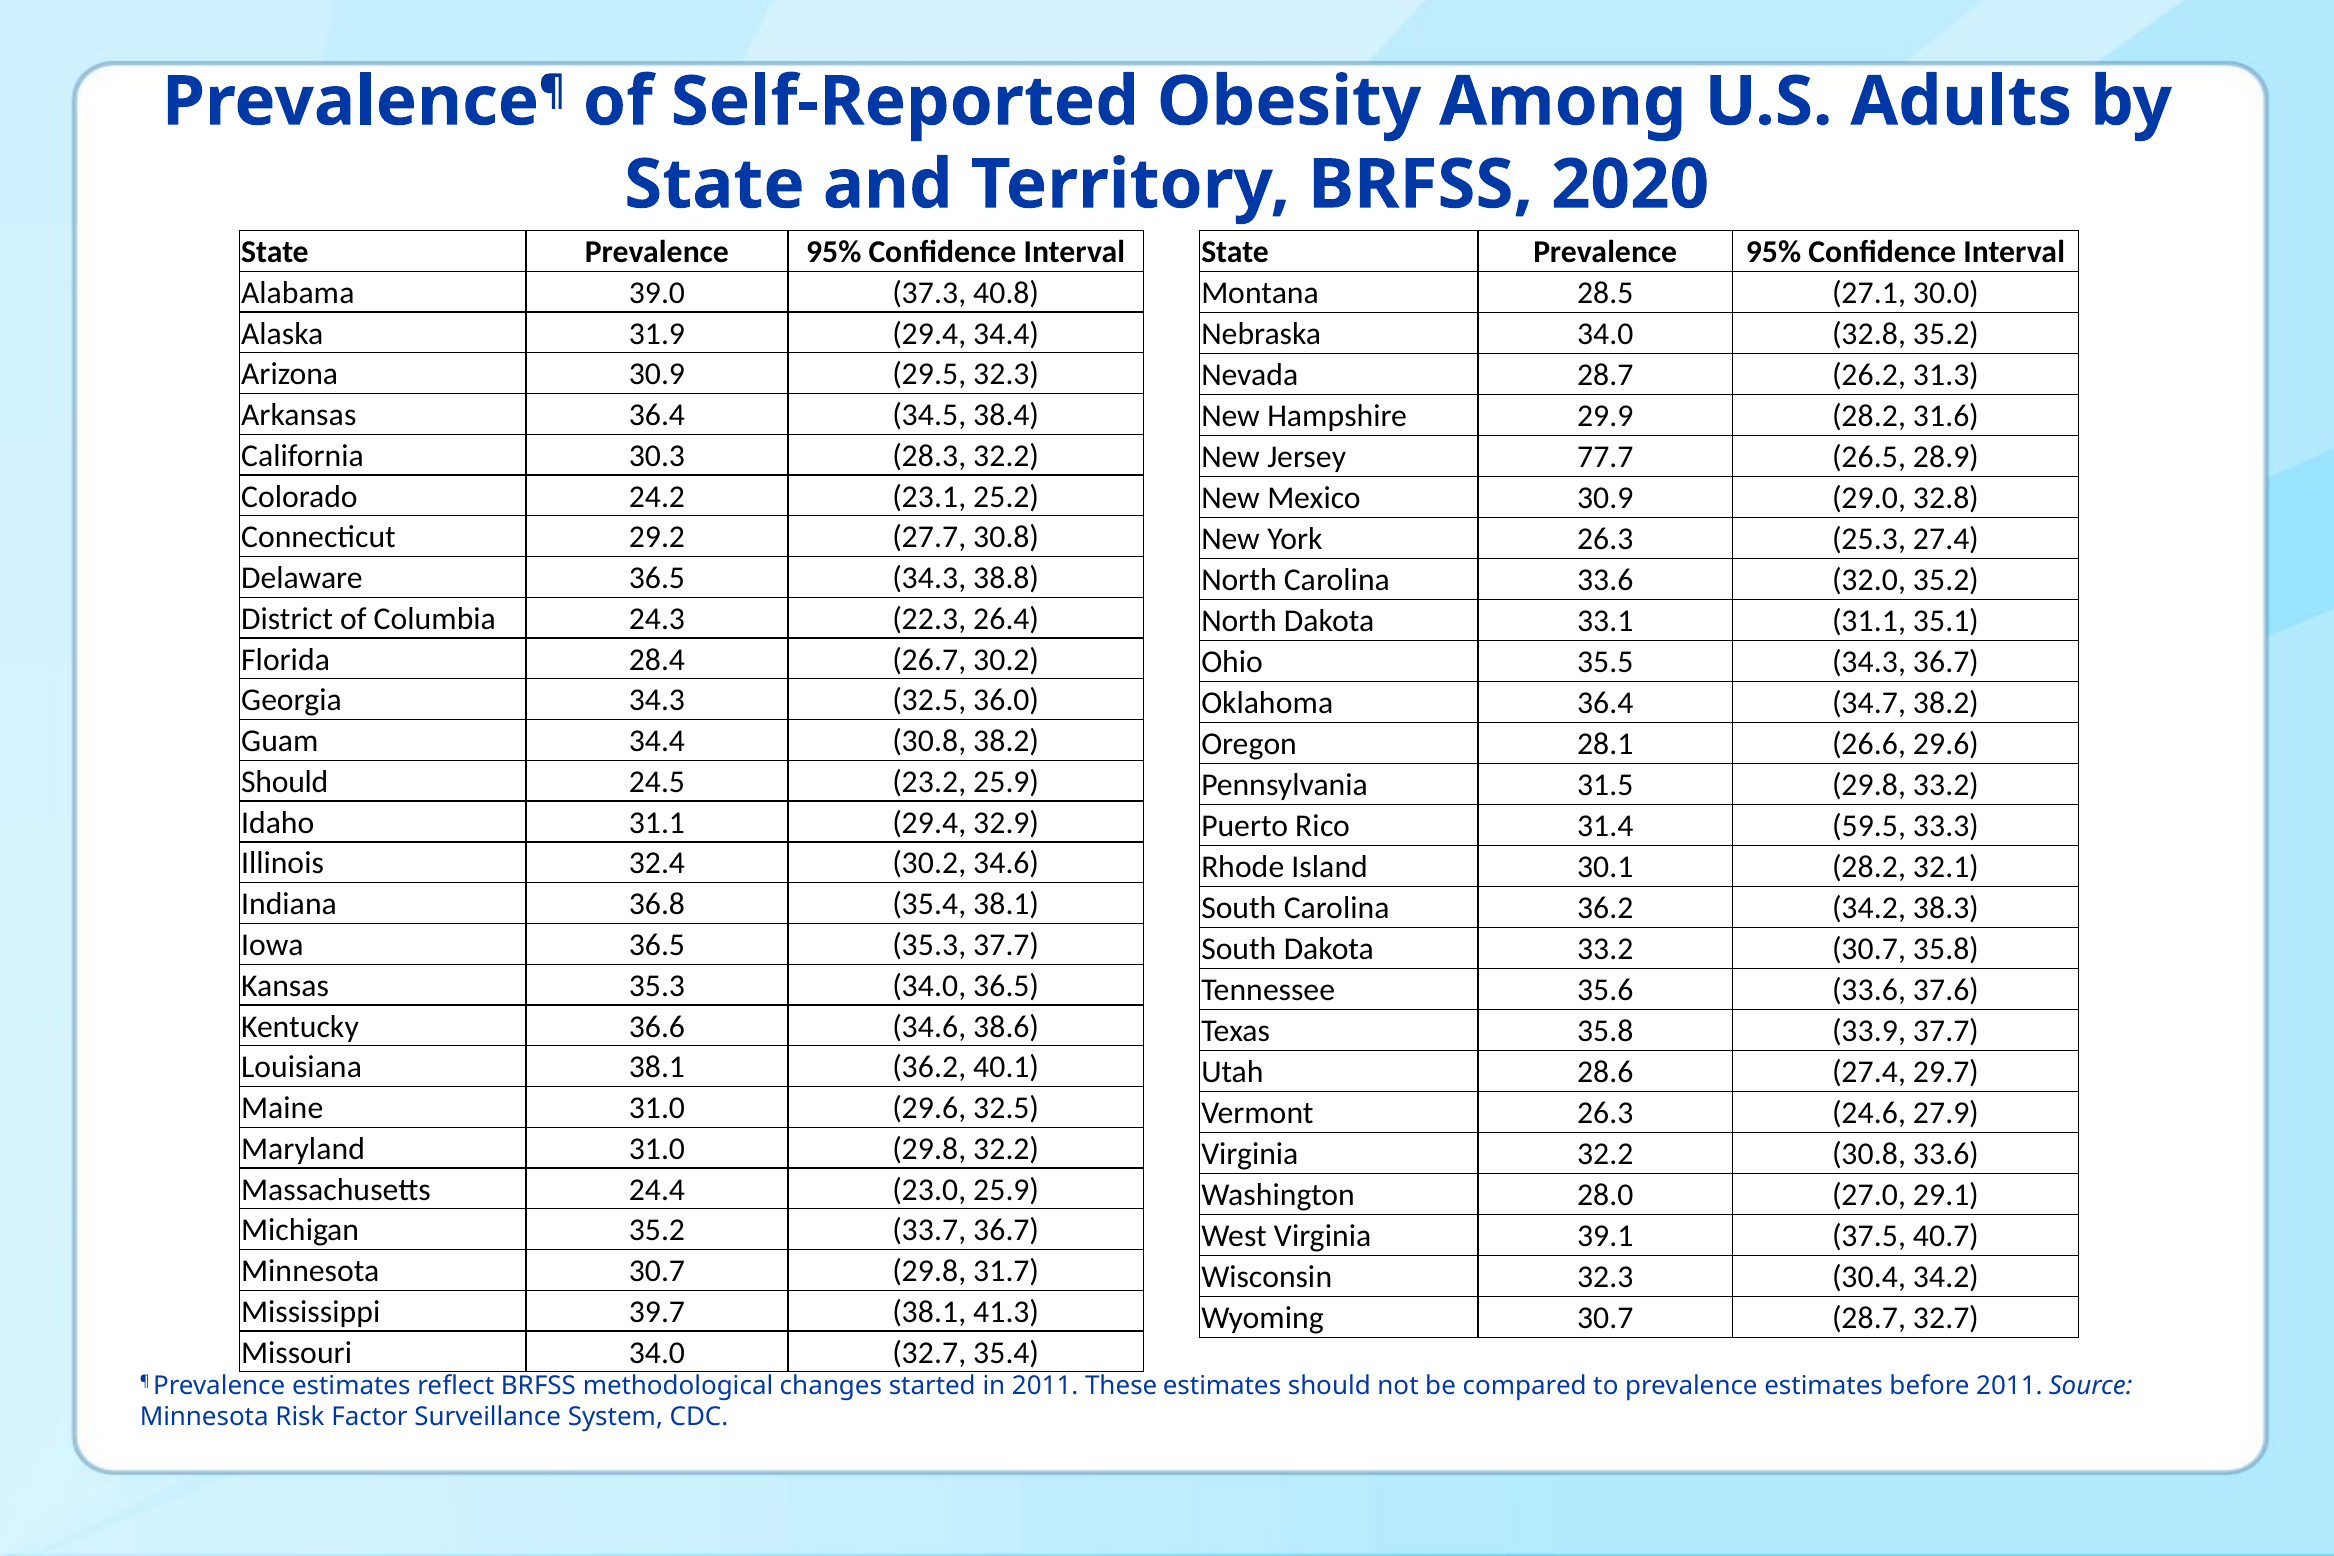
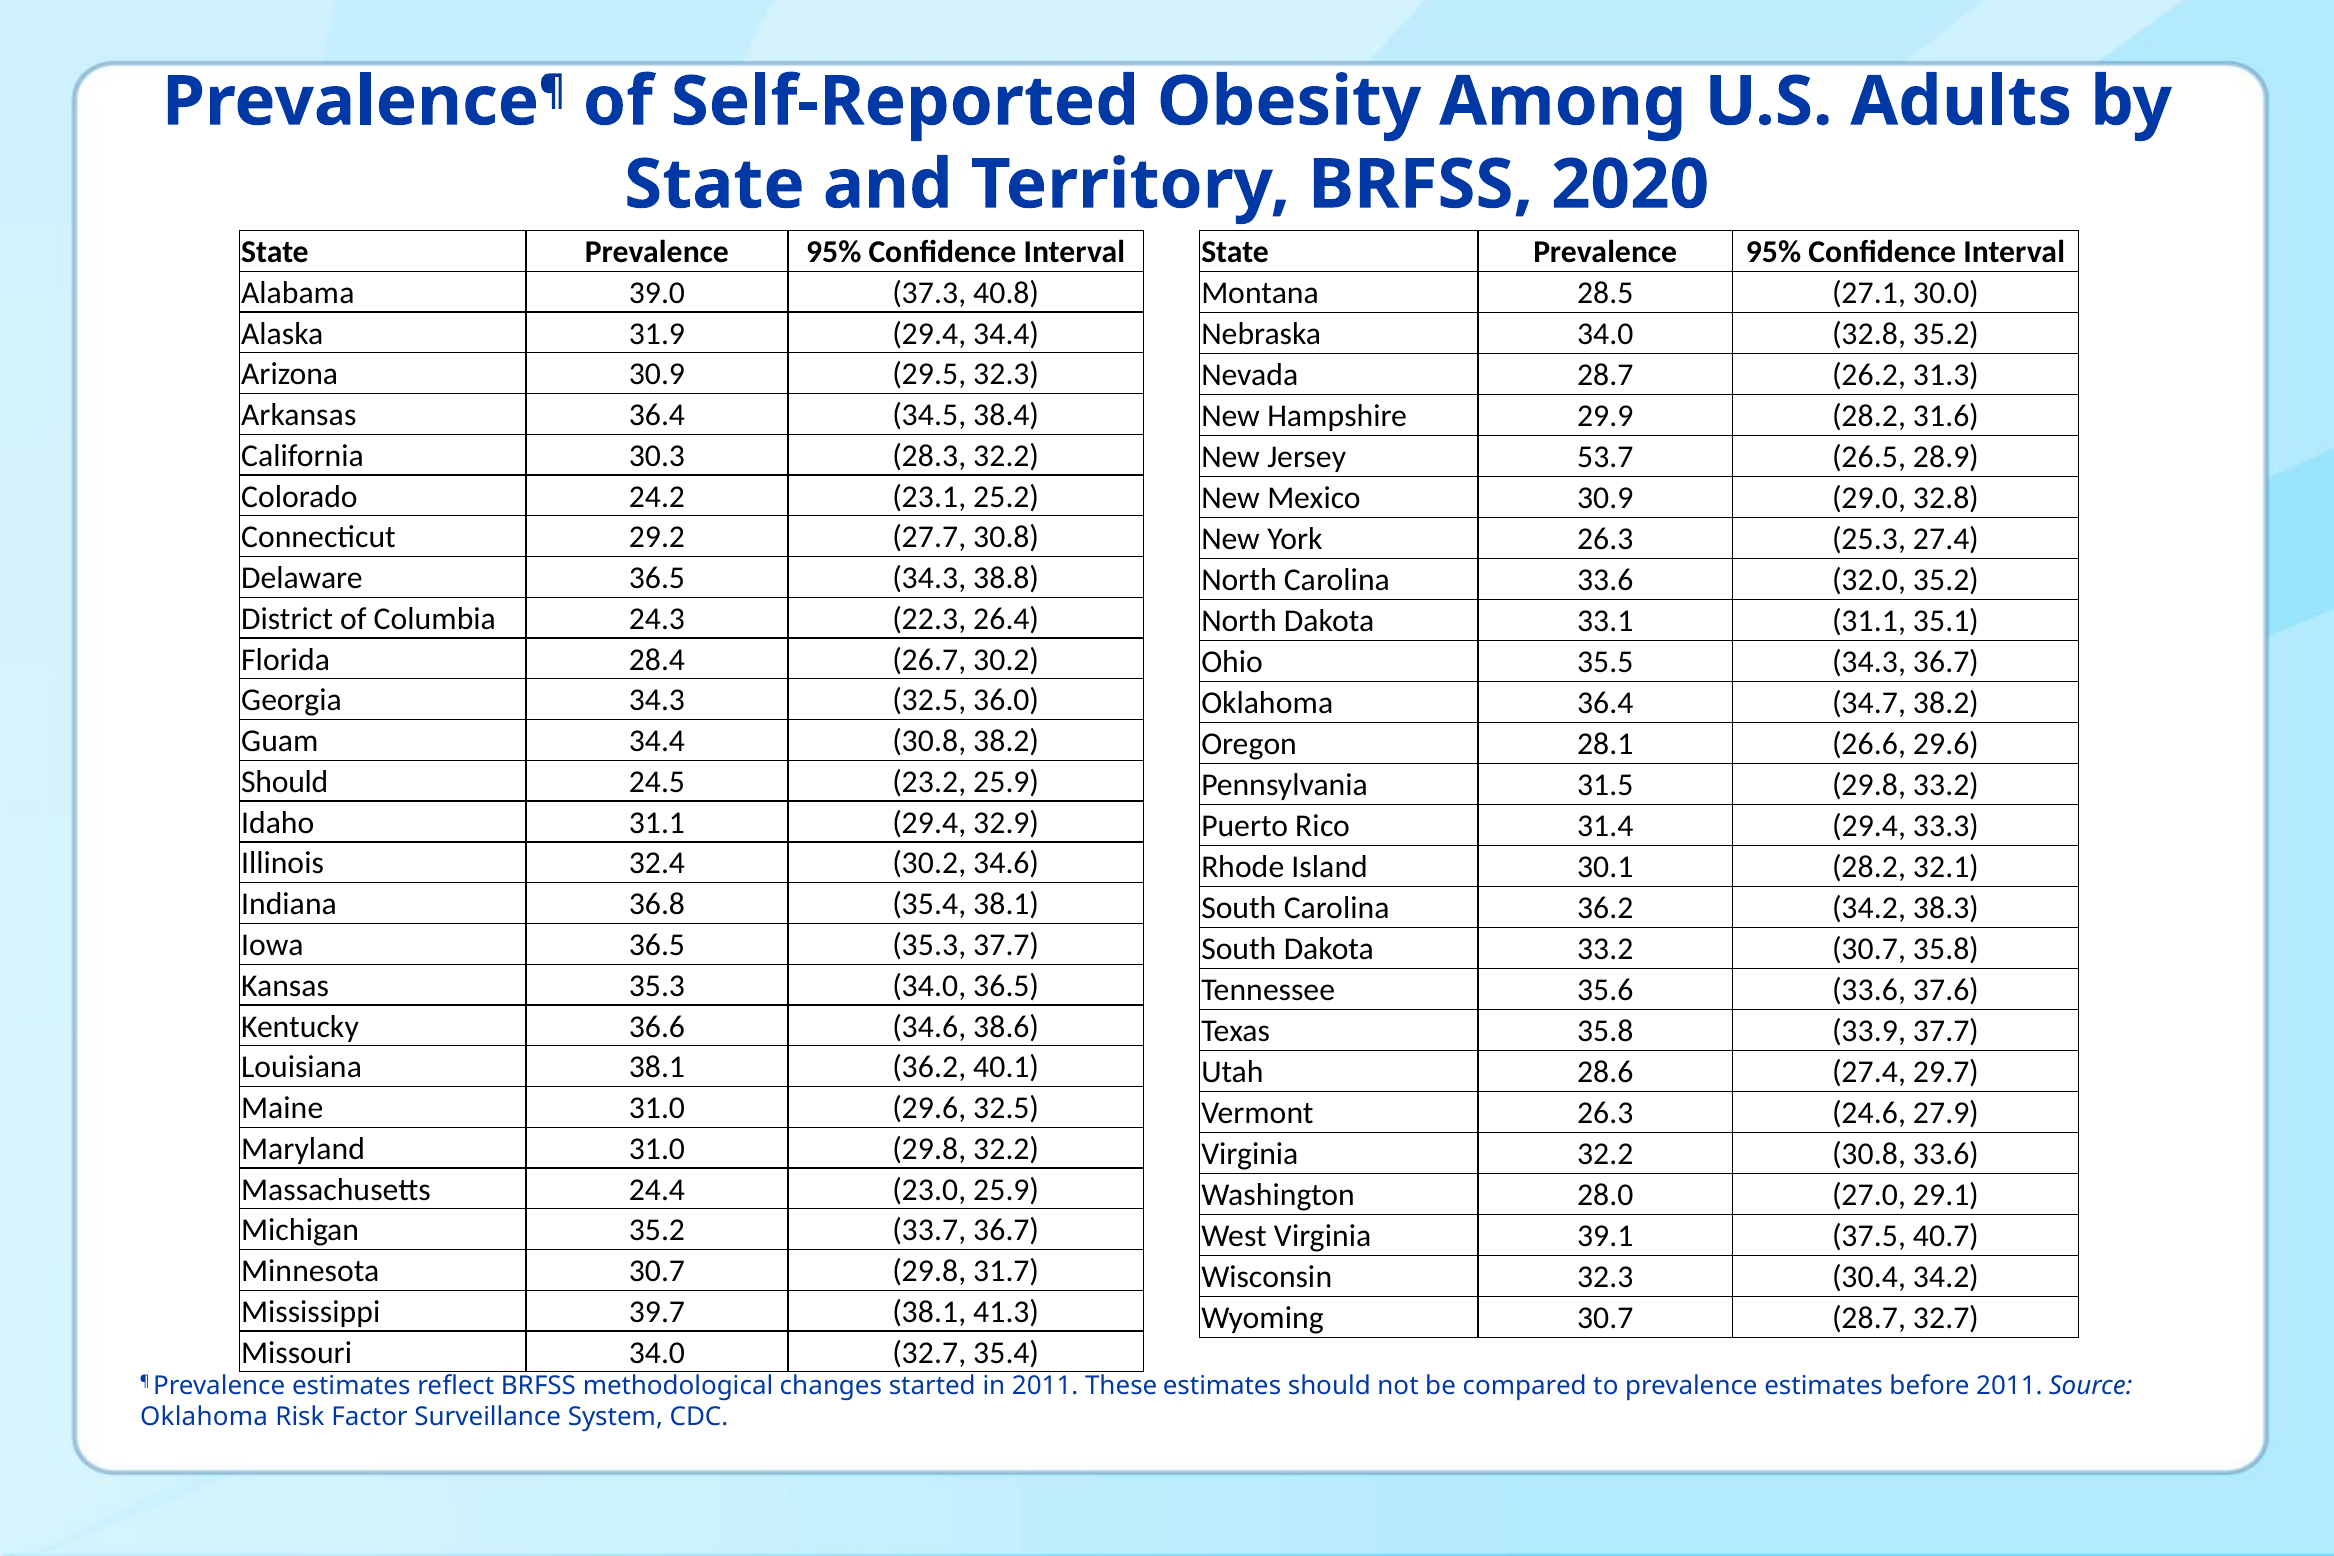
77.7: 77.7 -> 53.7 (1605, 457)
31.4 59.5: 59.5 -> 29.4 (1869, 826)
Minnesota: Minnesota -> Oklahoma (204, 1417)
